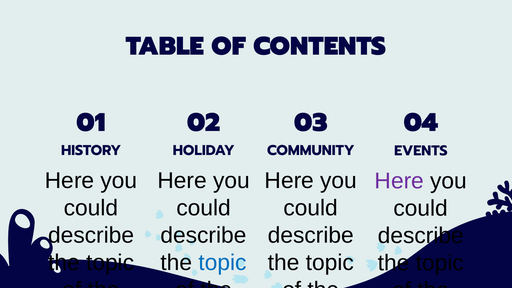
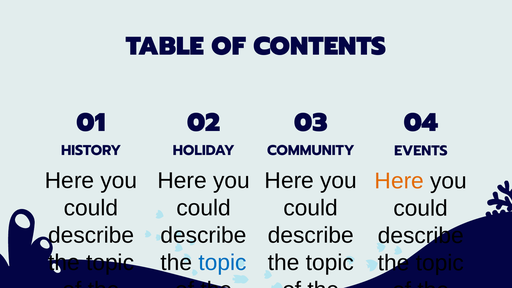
Here colour: purple -> orange (399, 181)
